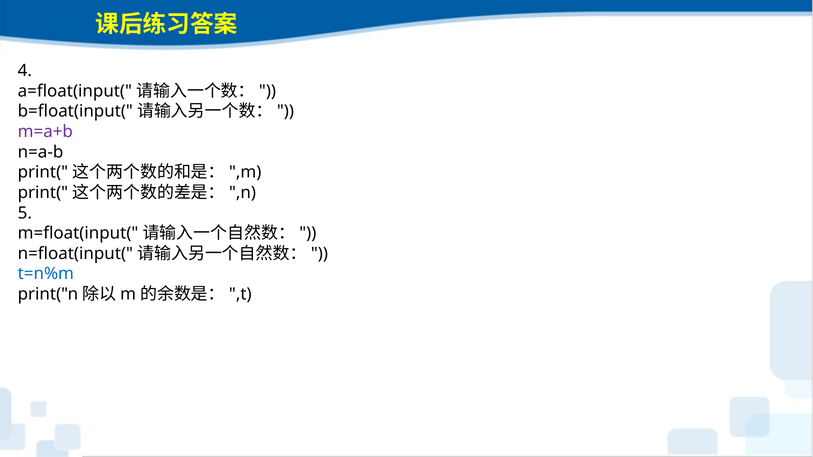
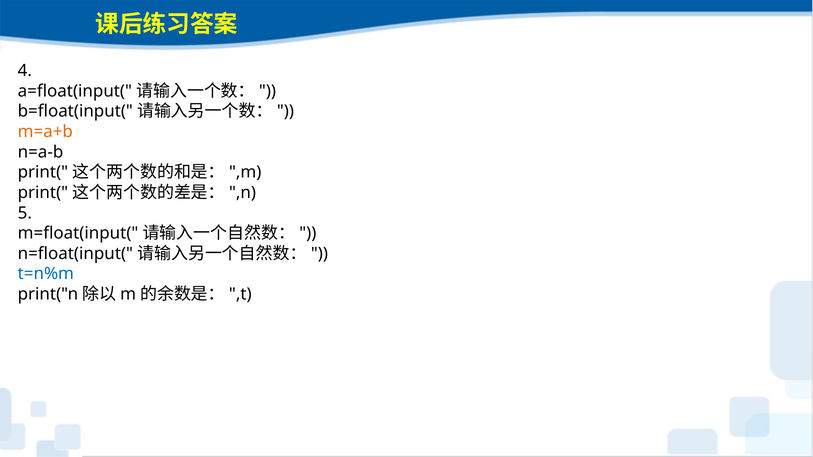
m=a+b colour: purple -> orange (45, 132)
